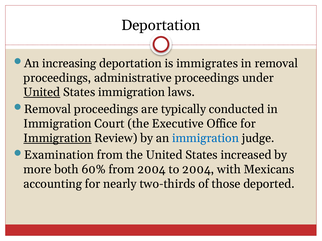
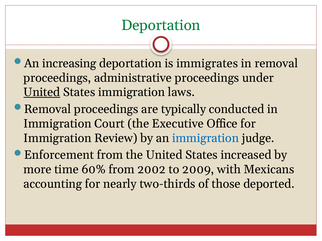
Deportation colour: black -> green (161, 25)
Immigration underline: present -> none (57, 138)
Examination: Examination -> Enforcement (59, 155)
both: both -> time (66, 170)
from 2004: 2004 -> 2002 (152, 170)
to 2004: 2004 -> 2009 (198, 170)
